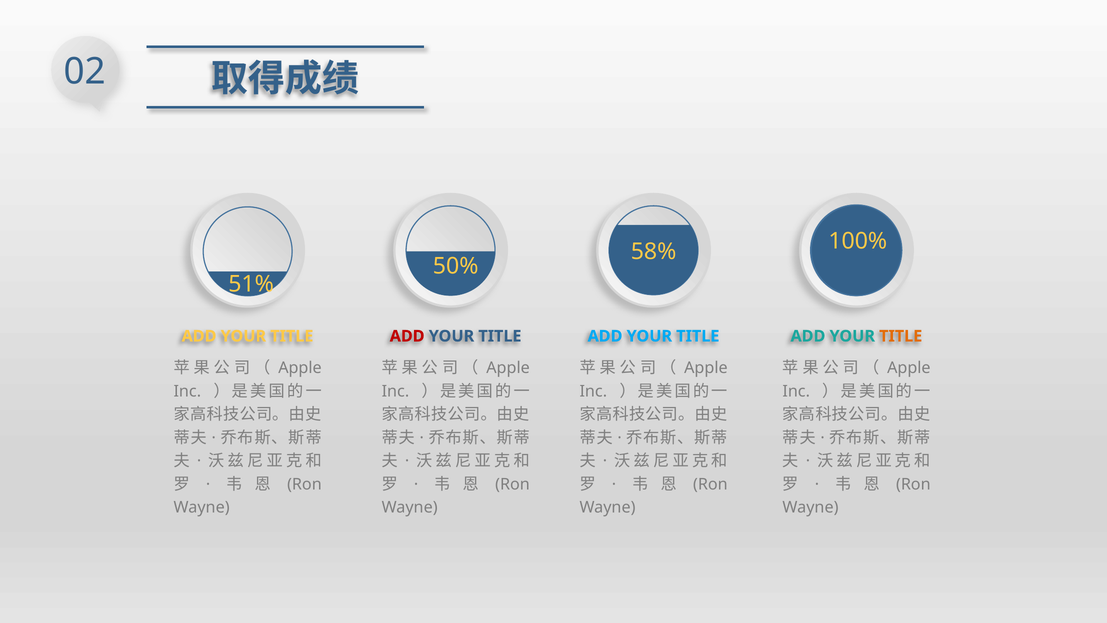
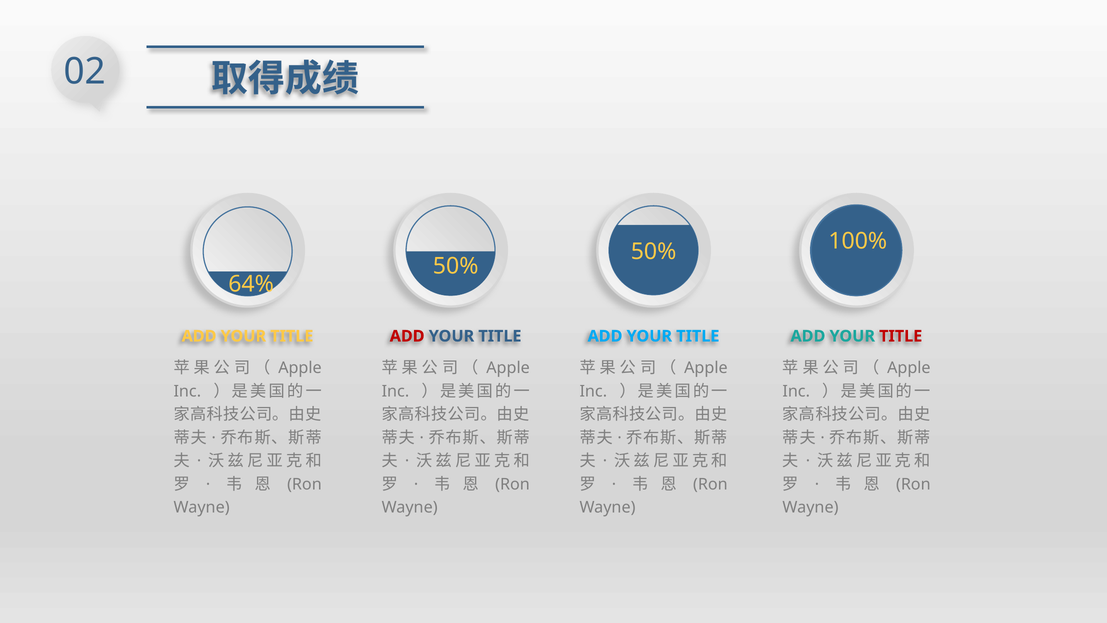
58%: 58% -> 50% (654, 252)
51%: 51% -> 64% (251, 284)
TITLE colour: orange -> red (901, 336)
